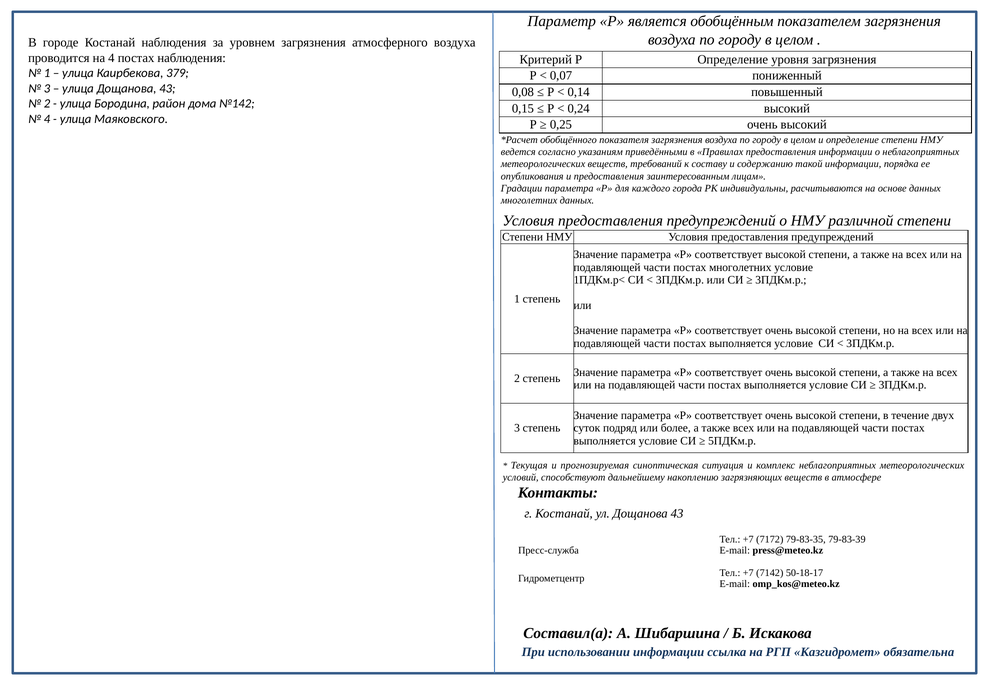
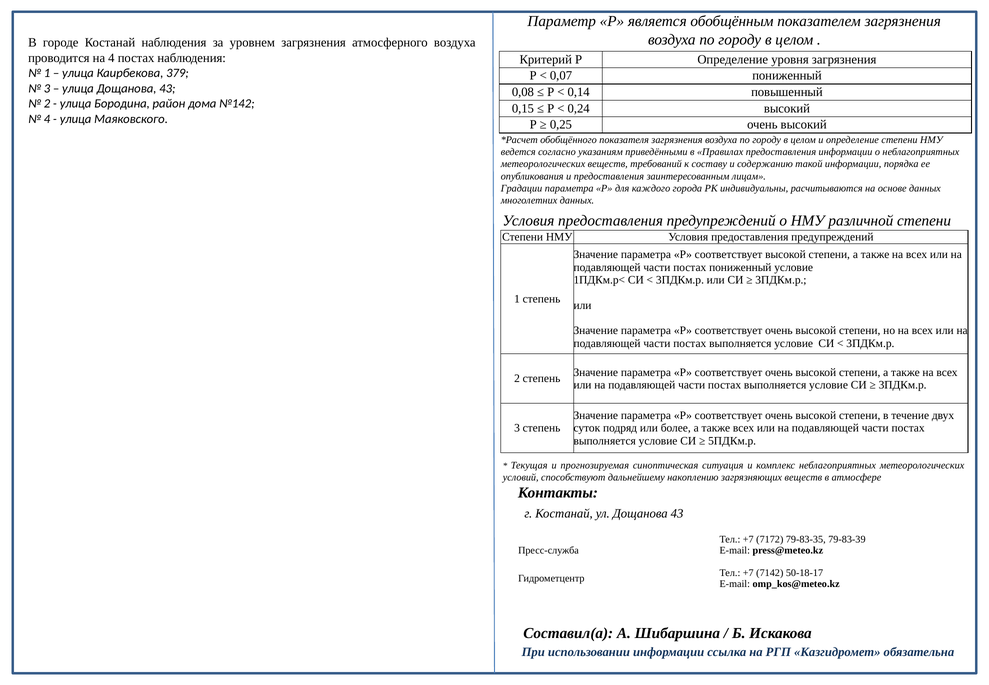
постах многолетних: многолетних -> пониженный (740, 267)
